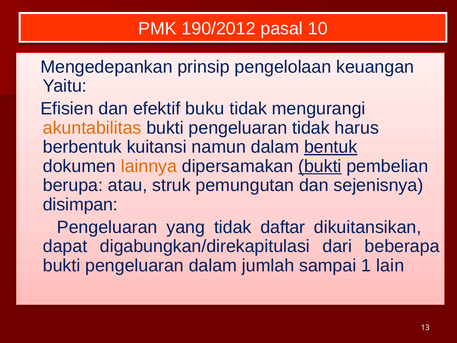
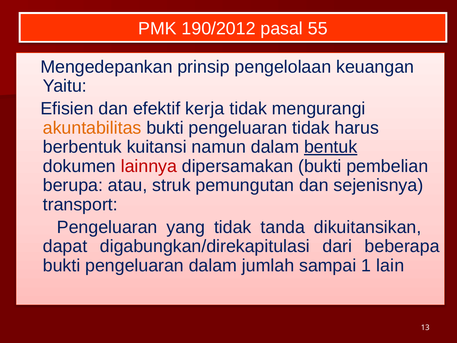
10: 10 -> 55 (318, 29)
buku: buku -> kerja (205, 109)
lainnya colour: orange -> red (149, 166)
bukti underline: present -> none (320, 166)
disimpan: disimpan -> transport (80, 204)
daftar: daftar -> tanda (283, 227)
